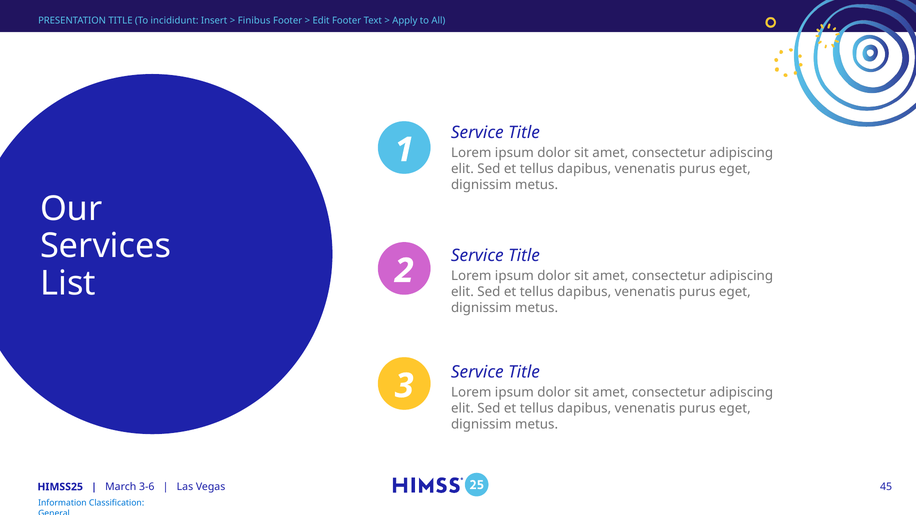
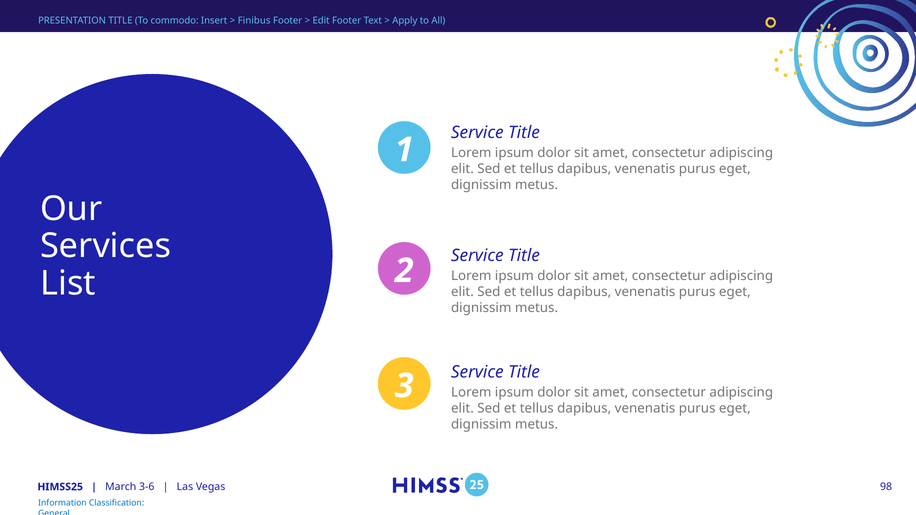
incididunt: incididunt -> commodo (175, 20)
45: 45 -> 98 (886, 487)
